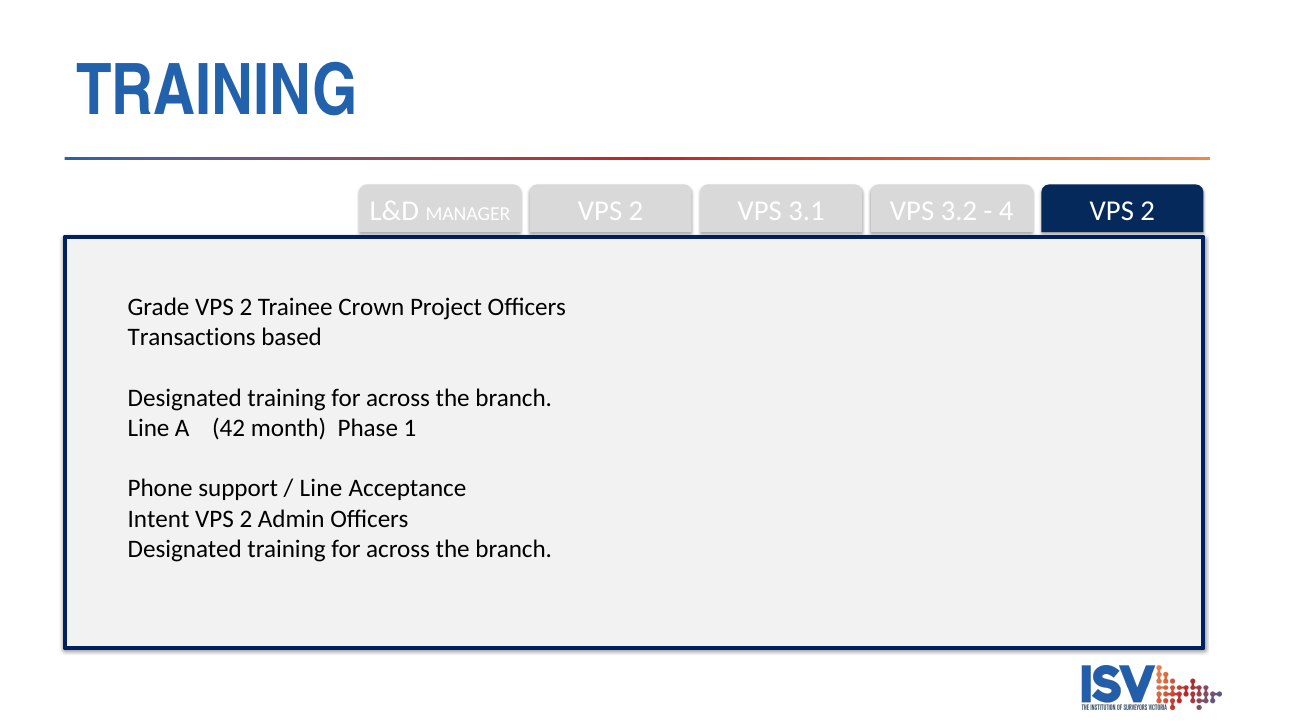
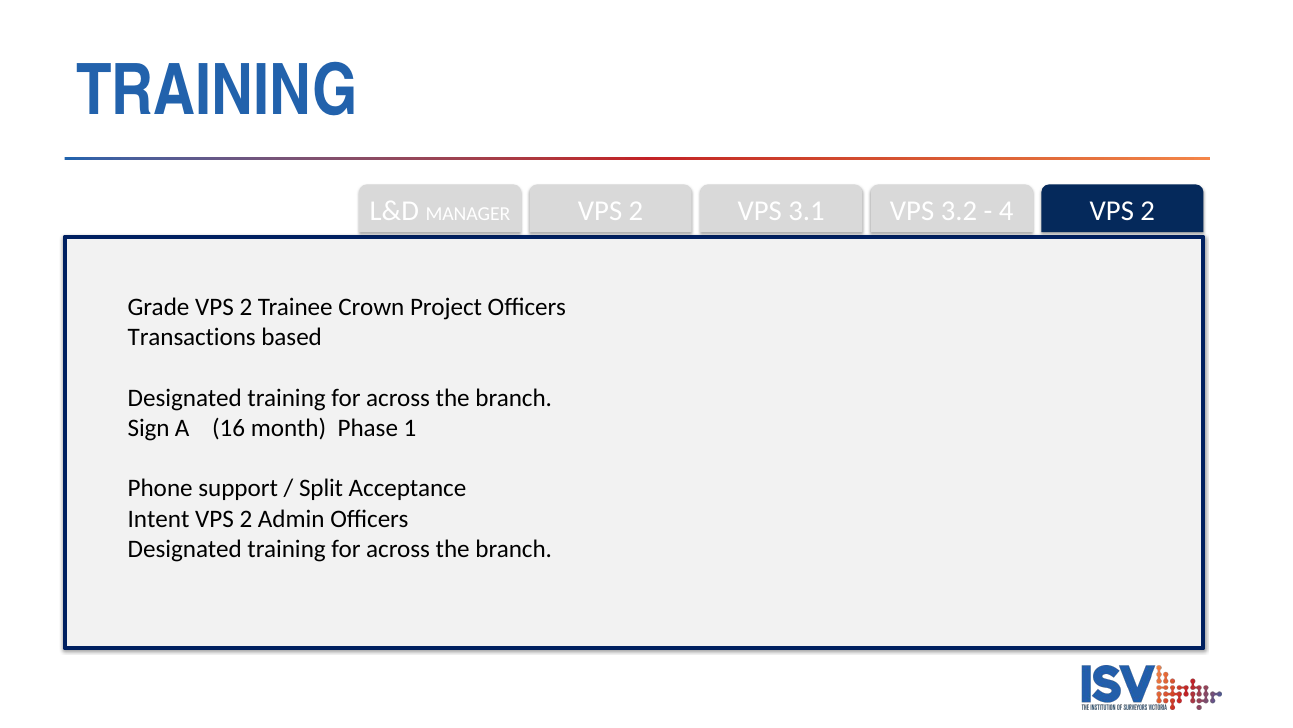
Line: Line -> Sign (149, 428)
42: 42 -> 16 (229, 428)
Line: Line -> Split (321, 489)
